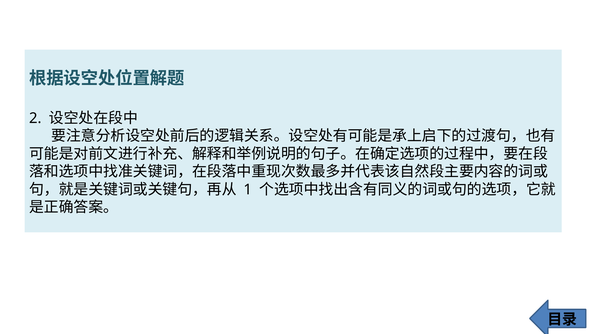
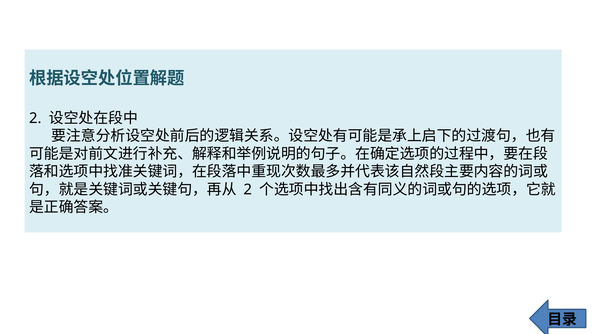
1: 1 -> 2 (248, 189)
